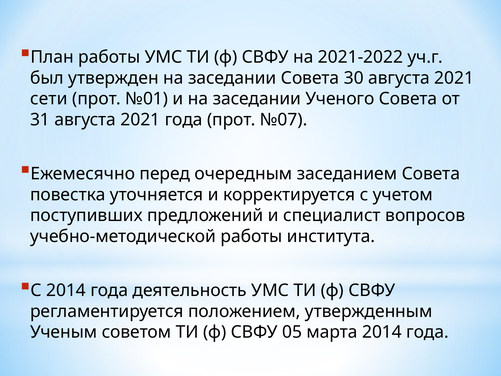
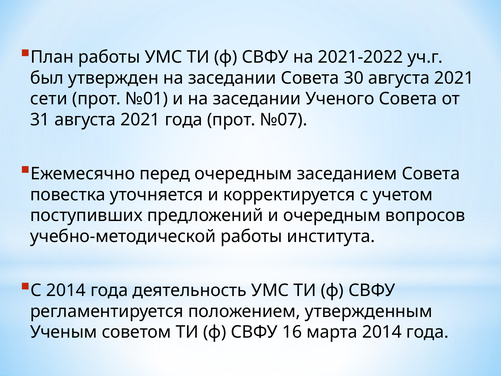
и специалист: специалист -> очередным (332, 215)
05: 05 -> 16 (292, 332)
